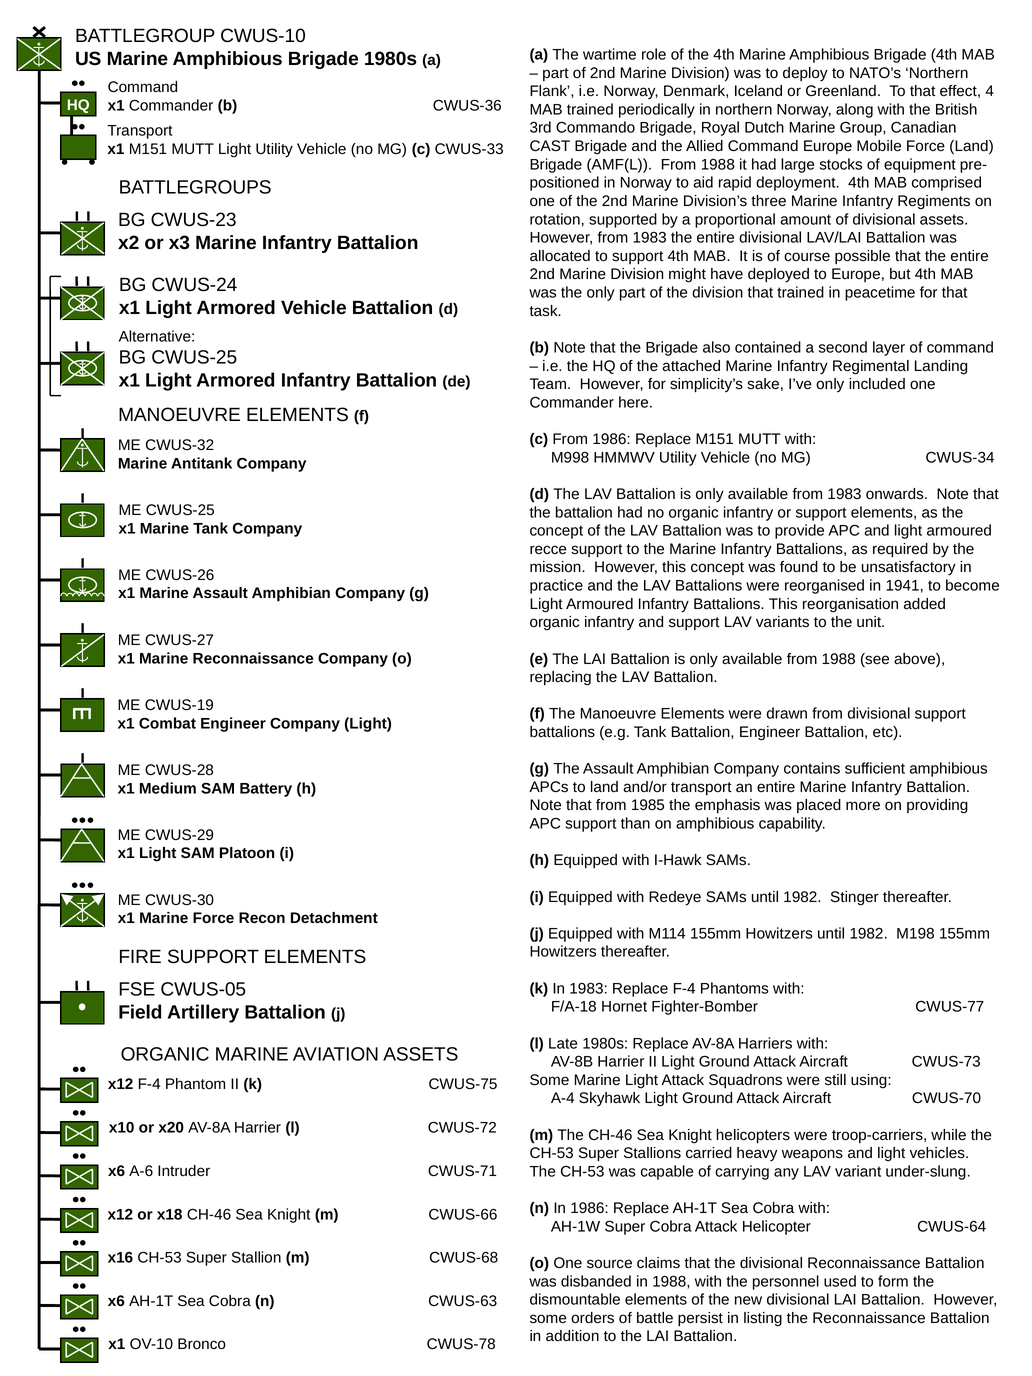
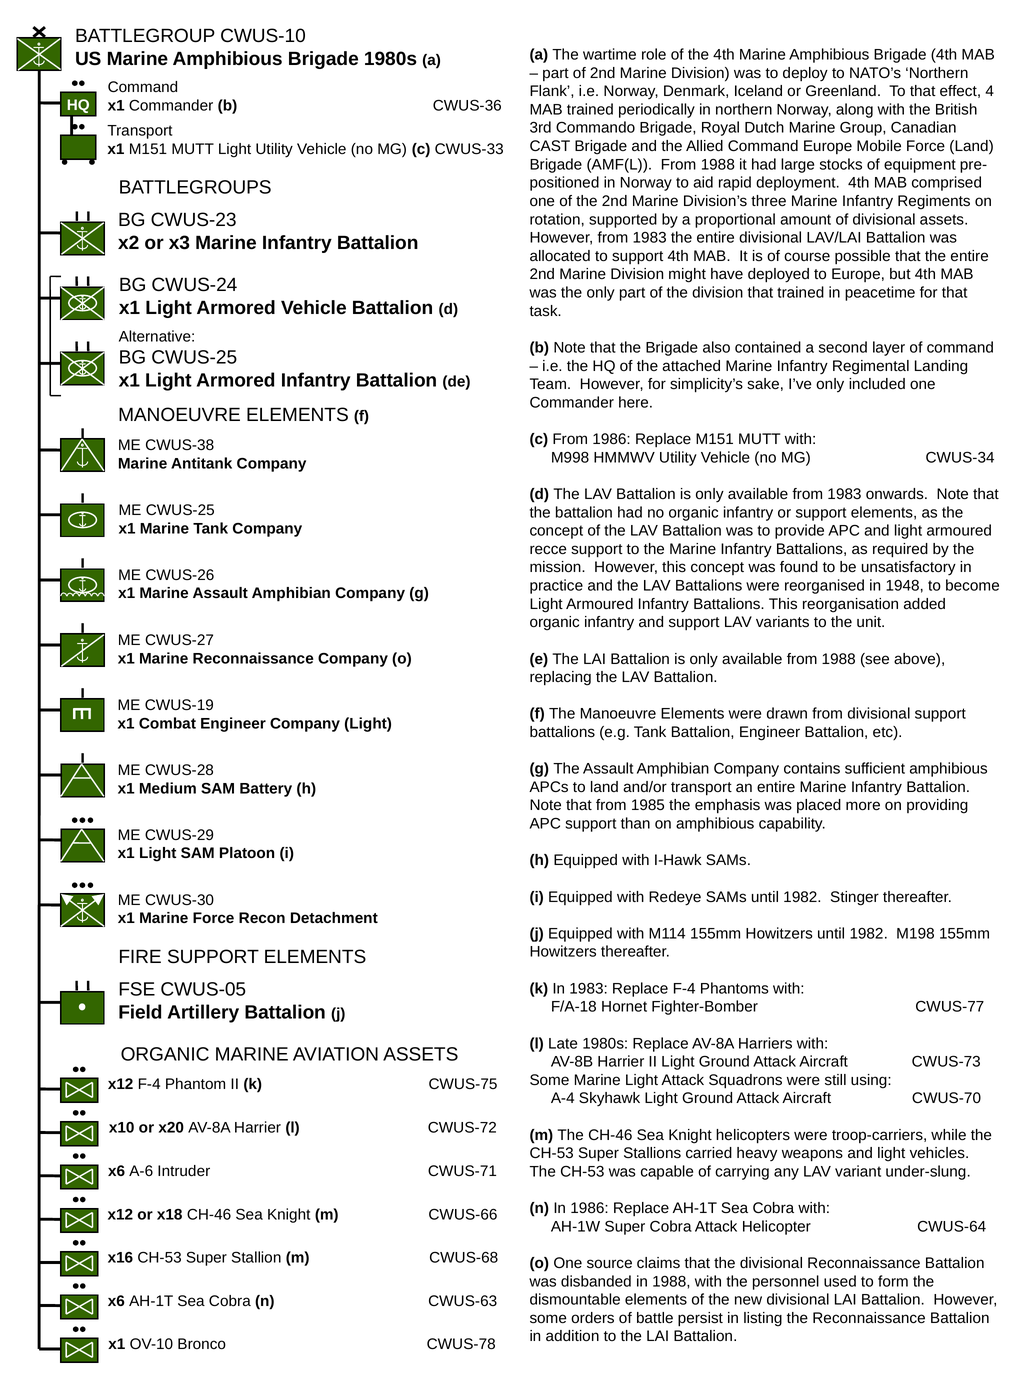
CWUS-32: CWUS-32 -> CWUS-38 (180, 445)
1941: 1941 -> 1948 (905, 586)
